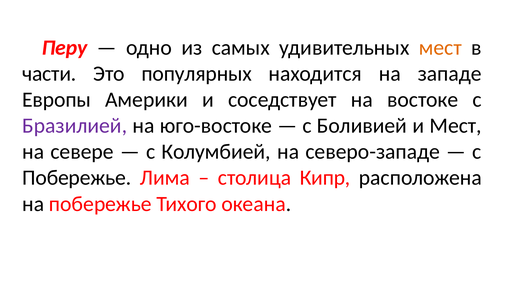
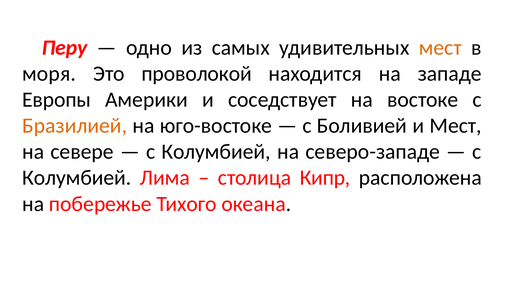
части: части -> моря (49, 74)
популярных: популярных -> проволокой (197, 74)
Бразилией colour: purple -> orange (75, 126)
Побережье: Побережье -> Колумбией (77, 178)
